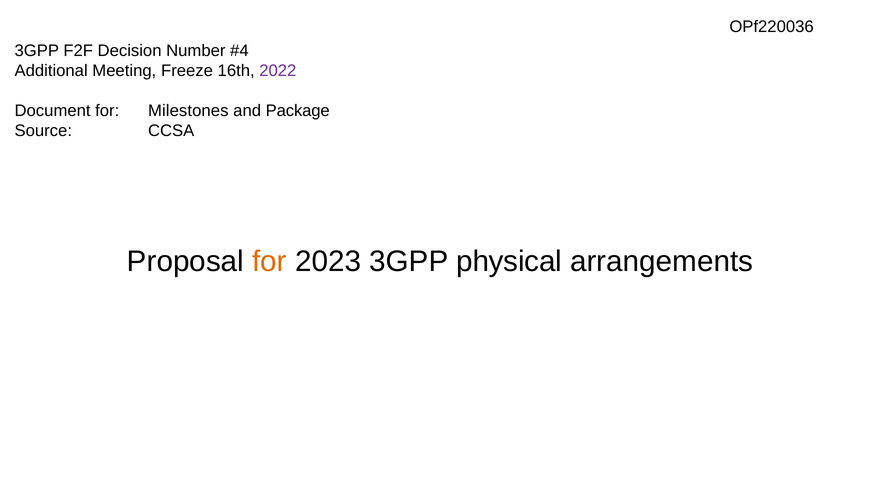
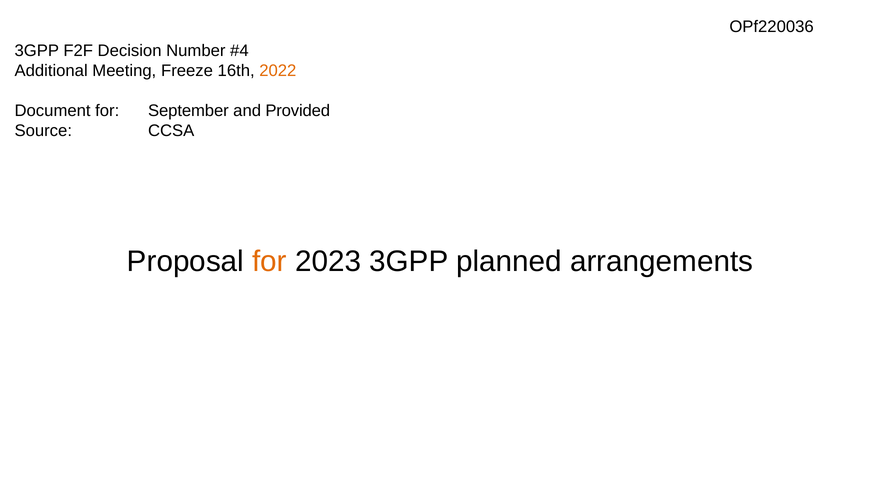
2022 colour: purple -> orange (278, 71)
Milestones: Milestones -> September (188, 111)
Package: Package -> Provided (298, 111)
physical: physical -> planned (509, 261)
